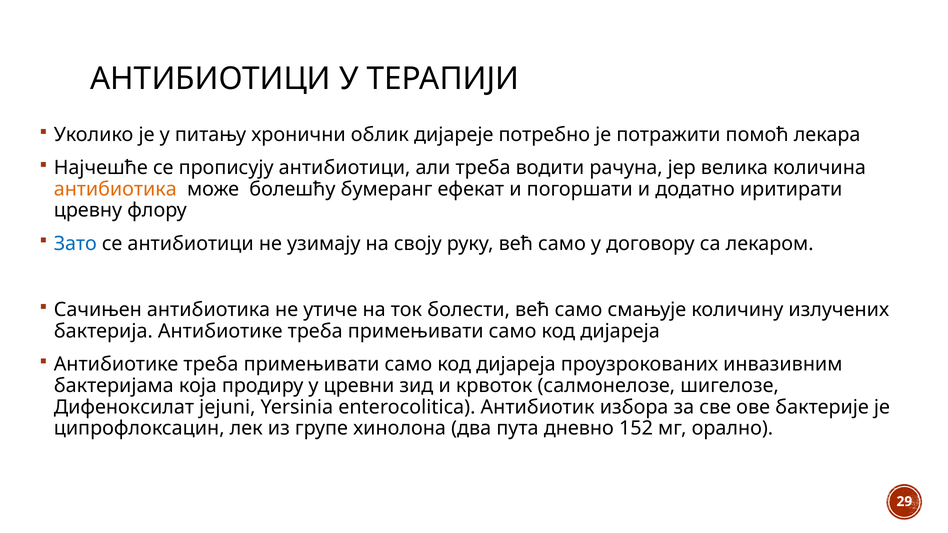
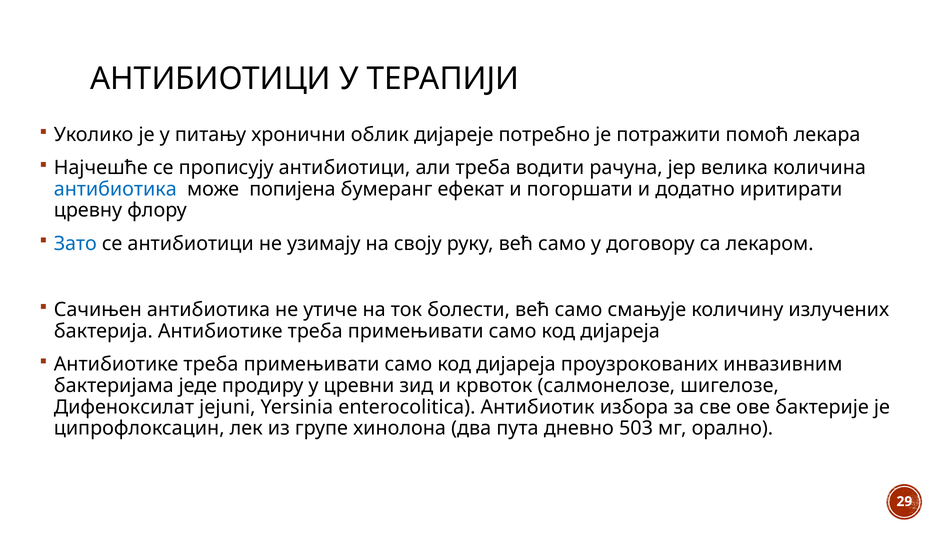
антибиотика colour: orange -> blue (115, 189)
болешћу: болешћу -> попијена (292, 189)
која: која -> једе (198, 386)
152: 152 -> 503 (636, 428)
